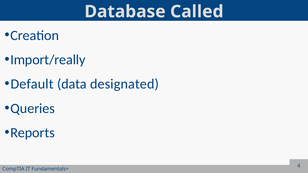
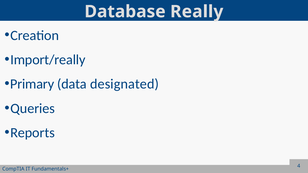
Called: Called -> Really (197, 12)
Default: Default -> Primary (32, 84)
